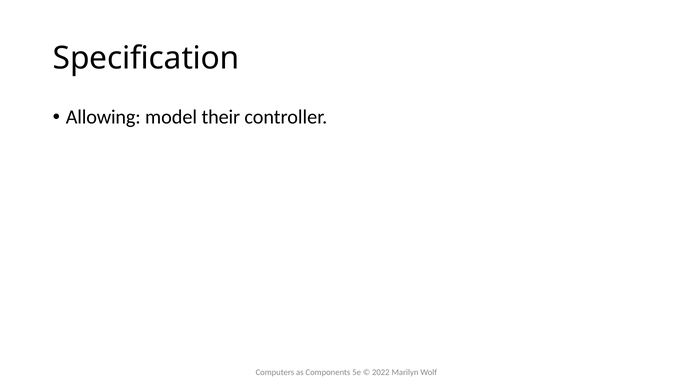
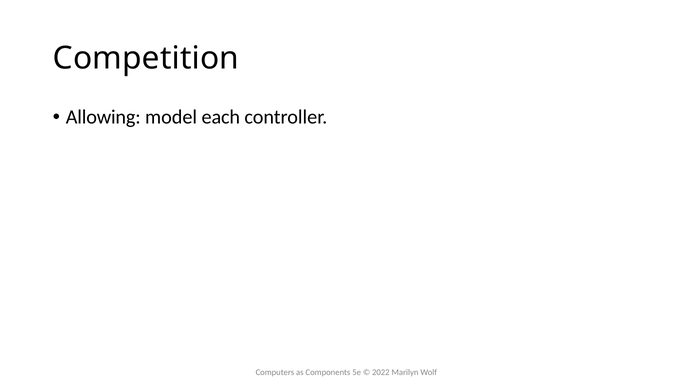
Specification: Specification -> Competition (146, 58)
their: their -> each (221, 117)
